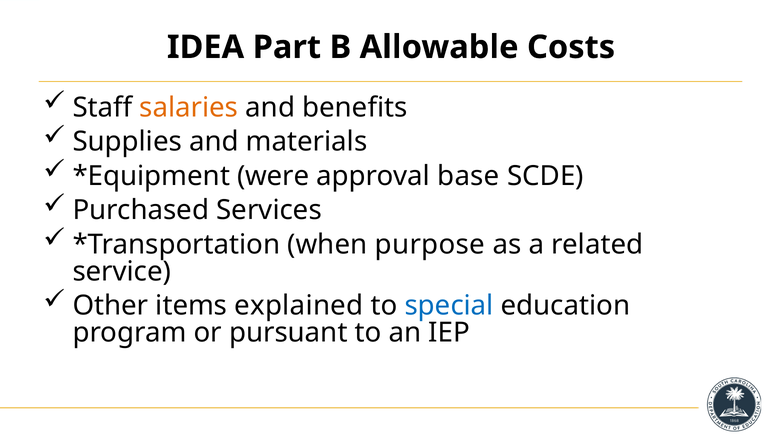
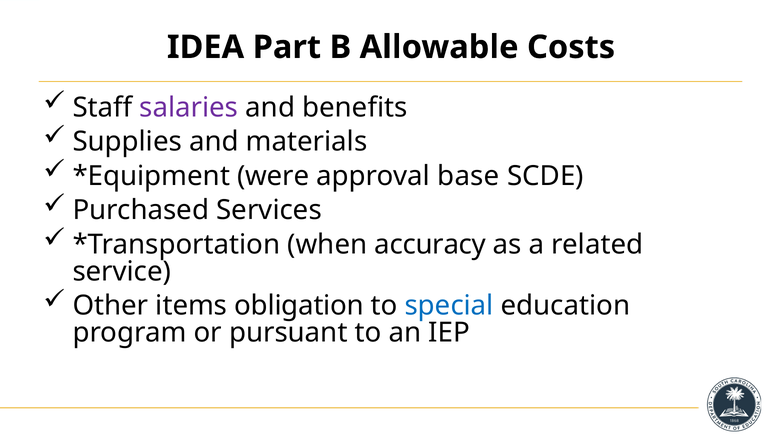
salaries colour: orange -> purple (189, 107)
purpose: purpose -> accuracy (430, 244)
explained: explained -> obligation (299, 306)
